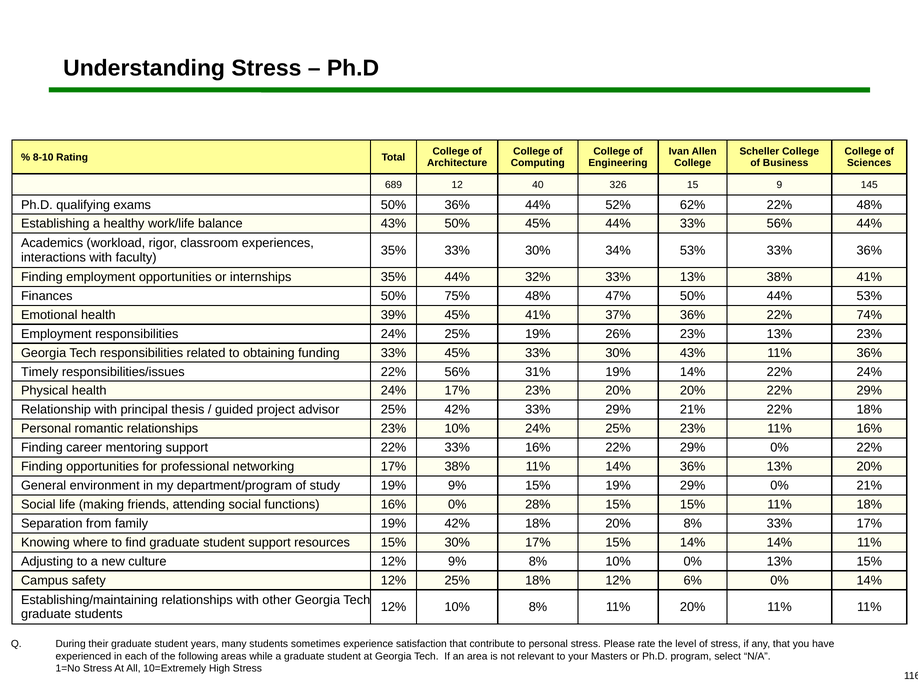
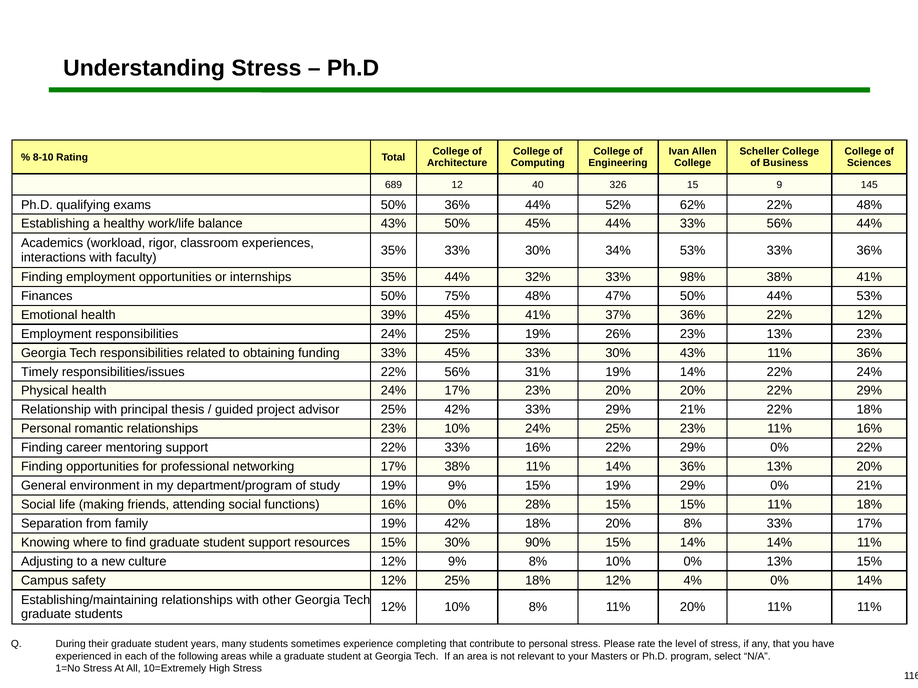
33% 13%: 13% -> 98% (693, 277)
22% 74%: 74% -> 12% (869, 315)
30% 17%: 17% -> 90% (538, 543)
6%: 6% -> 4% (693, 581)
satisfaction: satisfaction -> completing (421, 645)
